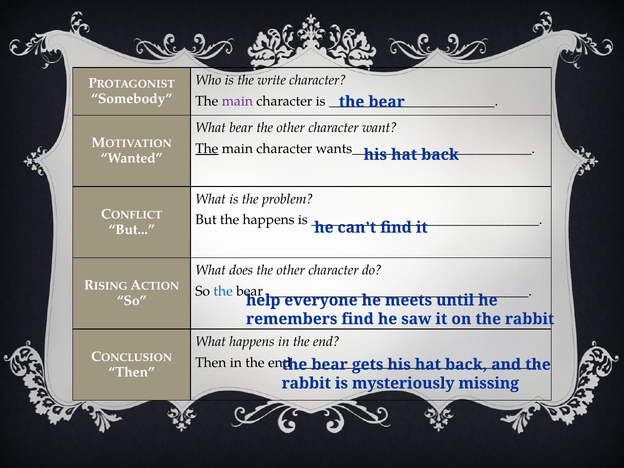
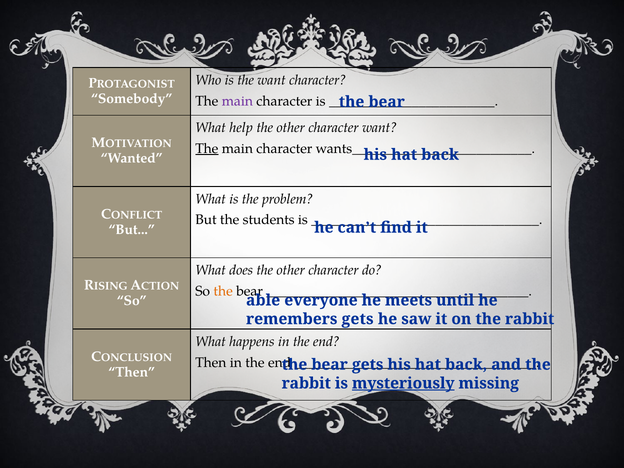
the write: write -> want (272, 80)
What bear: bear -> help (241, 128)
the happens: happens -> students (269, 220)
the colour: blue -> orange (223, 291)
help: help -> able (263, 300)
remembers find: find -> gets (358, 319)
mysteriously underline: none -> present (403, 383)
